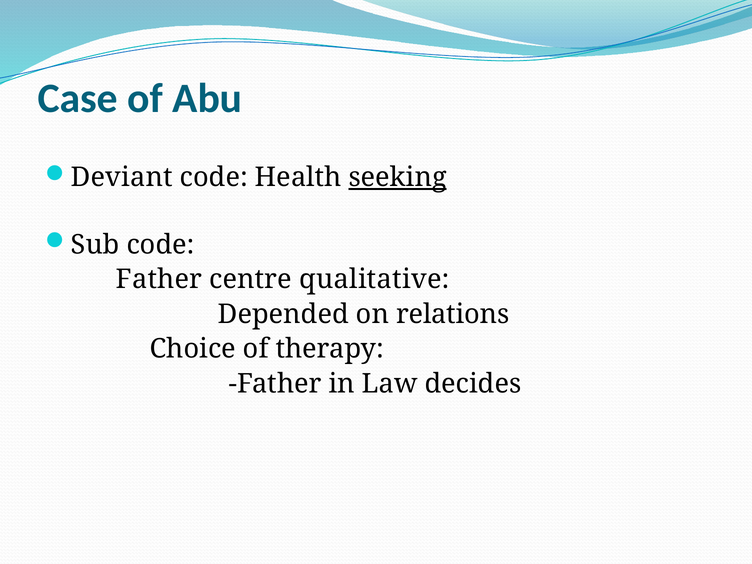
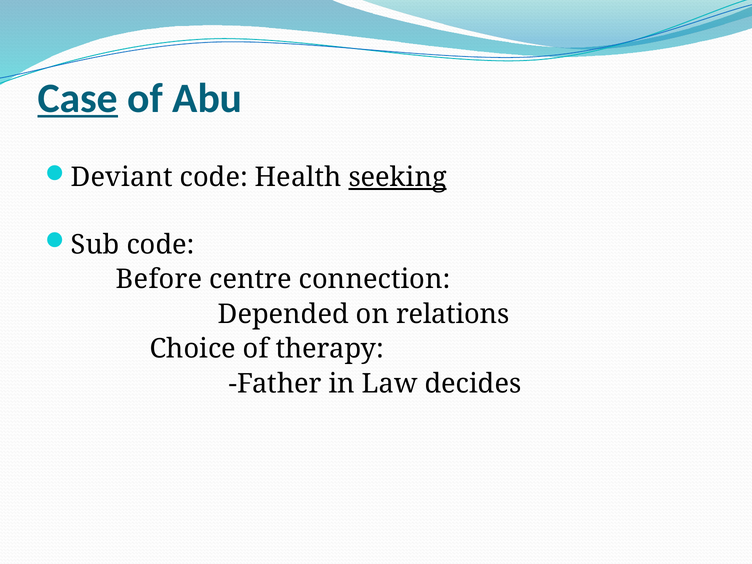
Case underline: none -> present (78, 98)
Father: Father -> Before (159, 279)
qualitative: qualitative -> connection (375, 279)
